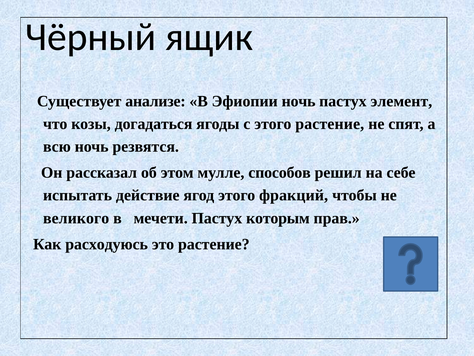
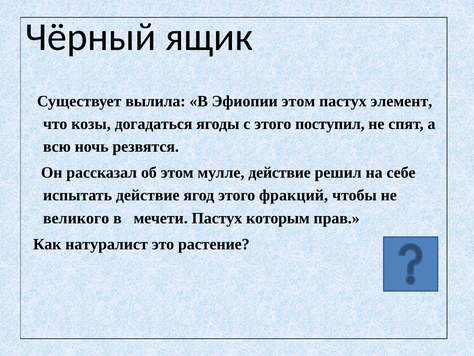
анализе: анализе -> вылила (155, 101)
Эфиопии ночь: ночь -> этом (298, 101)
этого растение: растение -> поступил (330, 124)
мулле способов: способов -> действие (280, 172)
расходуюсь: расходуюсь -> натуралист (107, 244)
